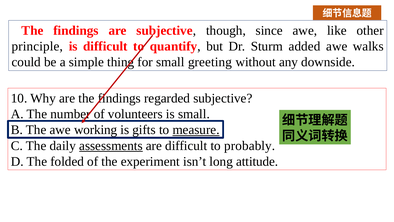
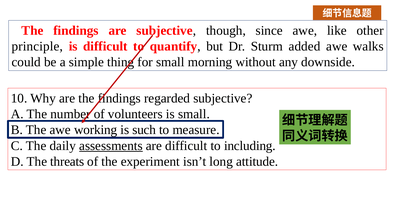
greeting: greeting -> morning (210, 62)
gifts: gifts -> such (144, 130)
measure underline: present -> none (196, 130)
probably: probably -> including (250, 145)
folded: folded -> threats (67, 161)
